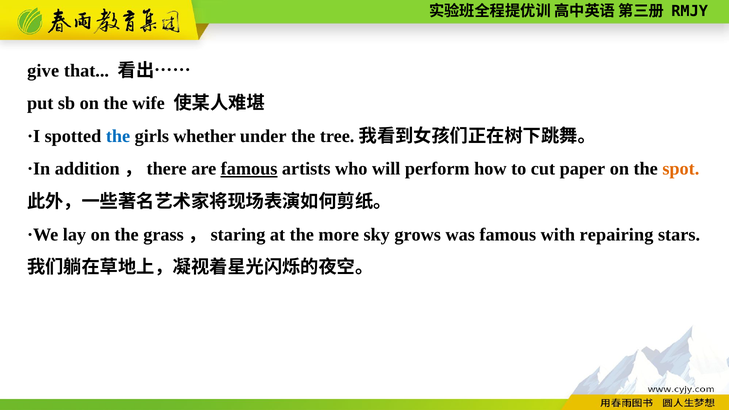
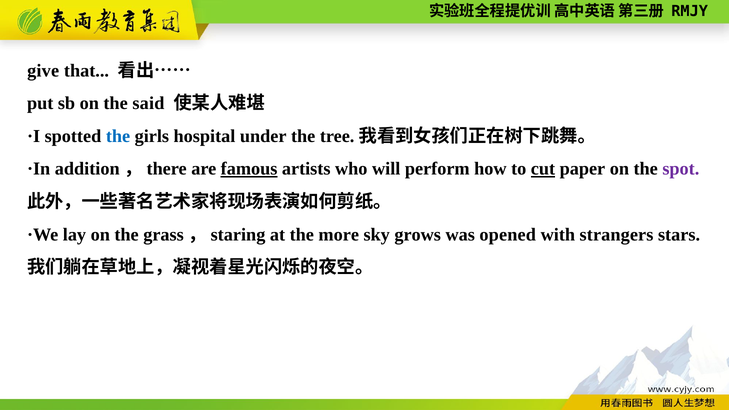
wife: wife -> said (148, 103)
whether: whether -> hospital (204, 136)
cut underline: none -> present (543, 169)
spot colour: orange -> purple (681, 169)
was famous: famous -> opened (508, 235)
repairing: repairing -> strangers (616, 235)
